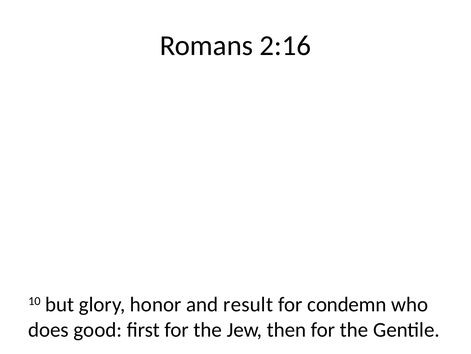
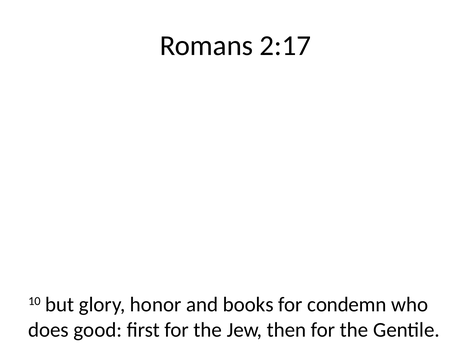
2:16: 2:16 -> 2:17 (285, 46)
result: result -> books (248, 304)
